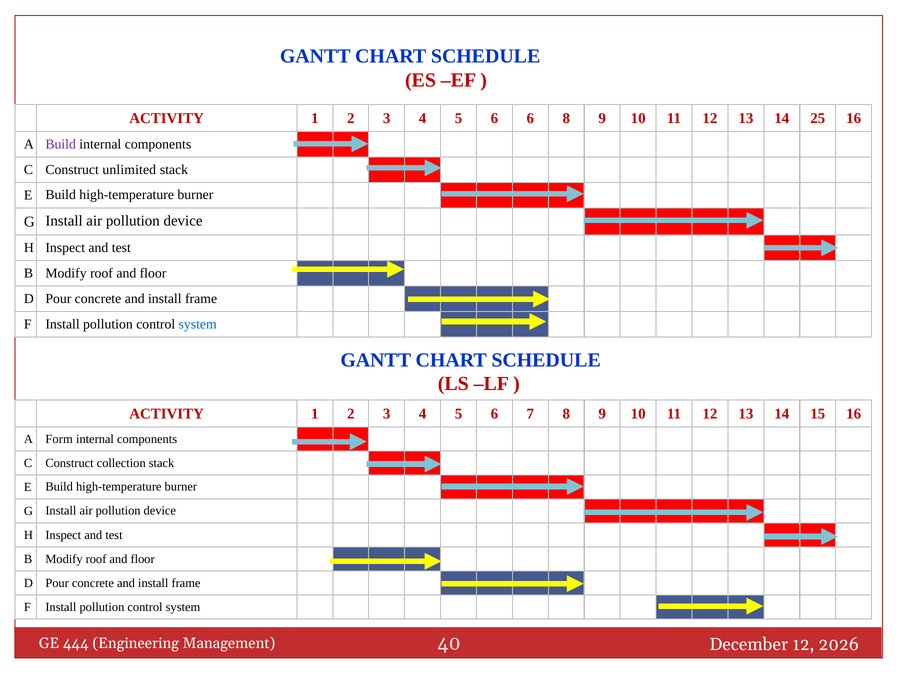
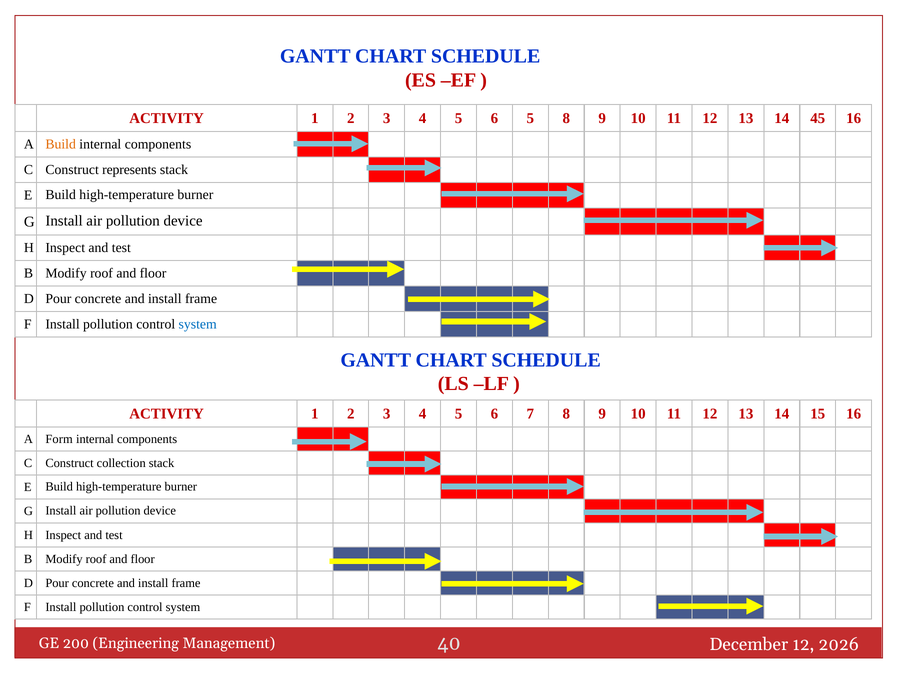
6 6: 6 -> 5 (530, 118)
25: 25 -> 45 (818, 118)
Build colour: purple -> orange (61, 145)
unlimited: unlimited -> represents (129, 170)
444: 444 -> 200 (76, 644)
